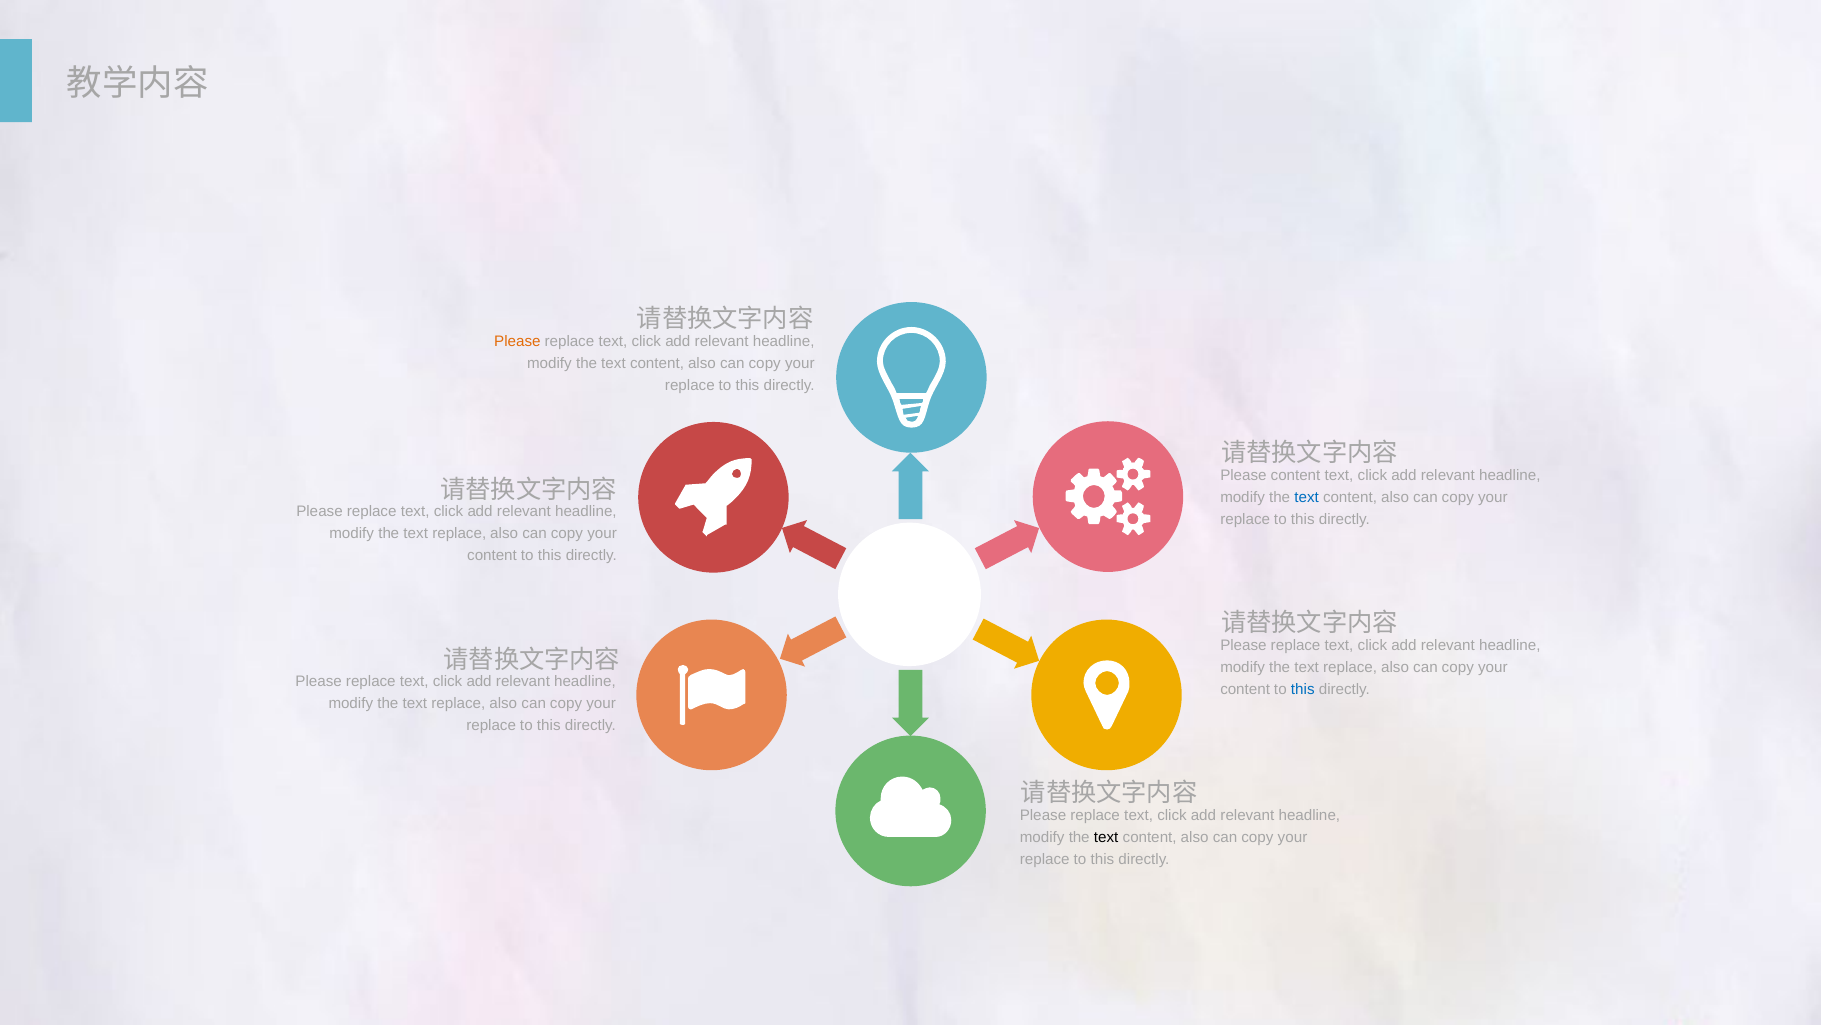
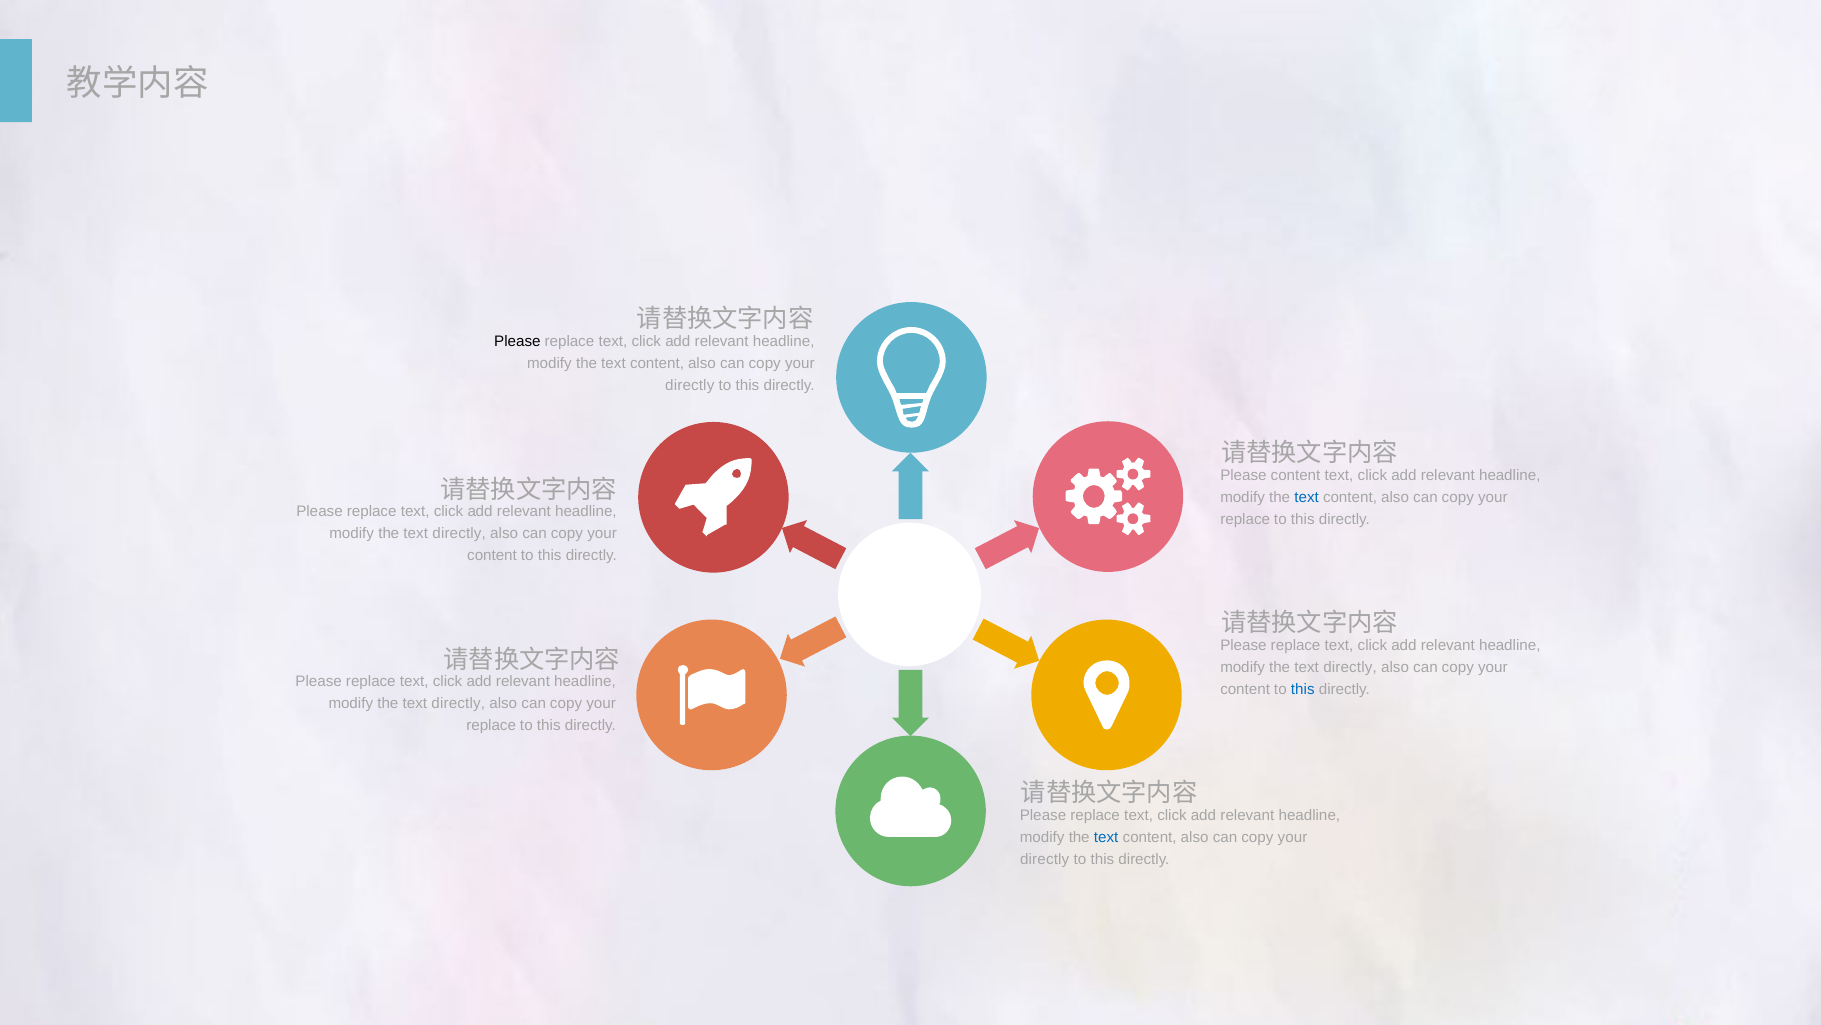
Please colour: orange -> black (517, 341)
replace: replace -> directly (690, 385)
replace: replace -> directly (459, 533)
replace: replace -> directly (1350, 667)
replace: replace -> directly (458, 703)
text colour: black -> blue (1106, 837)
replace: replace -> directly (1045, 859)
